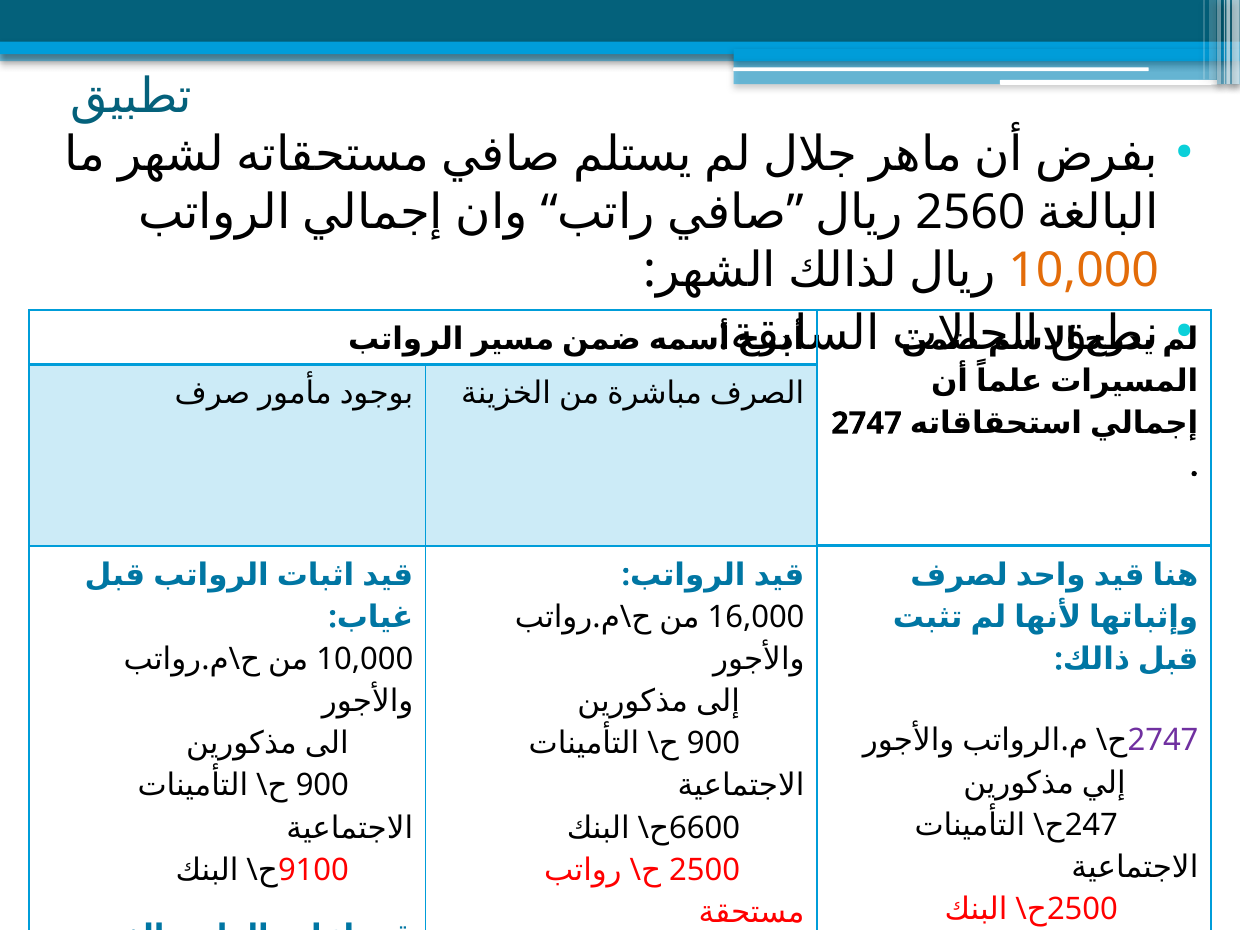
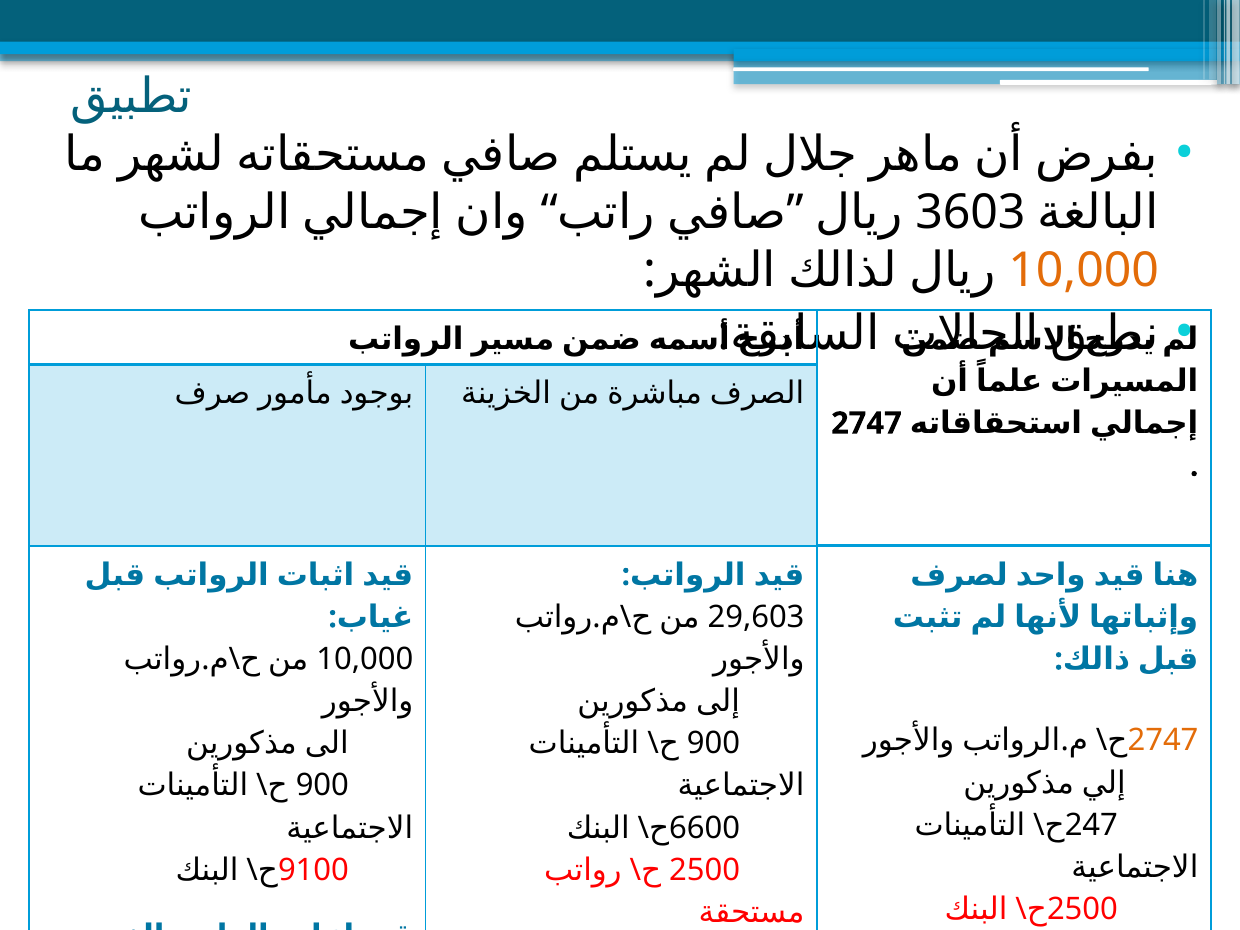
2560: 2560 -> 3603 (970, 213)
16,000: 16,000 -> 29,603 (756, 617)
2747 colour: purple -> orange (1163, 741)
